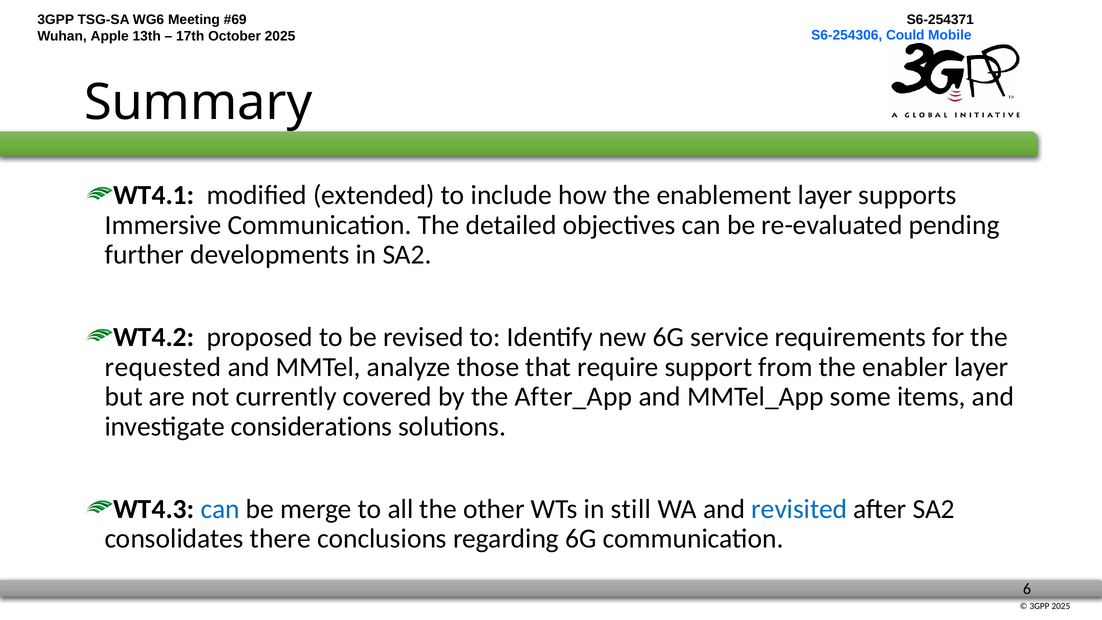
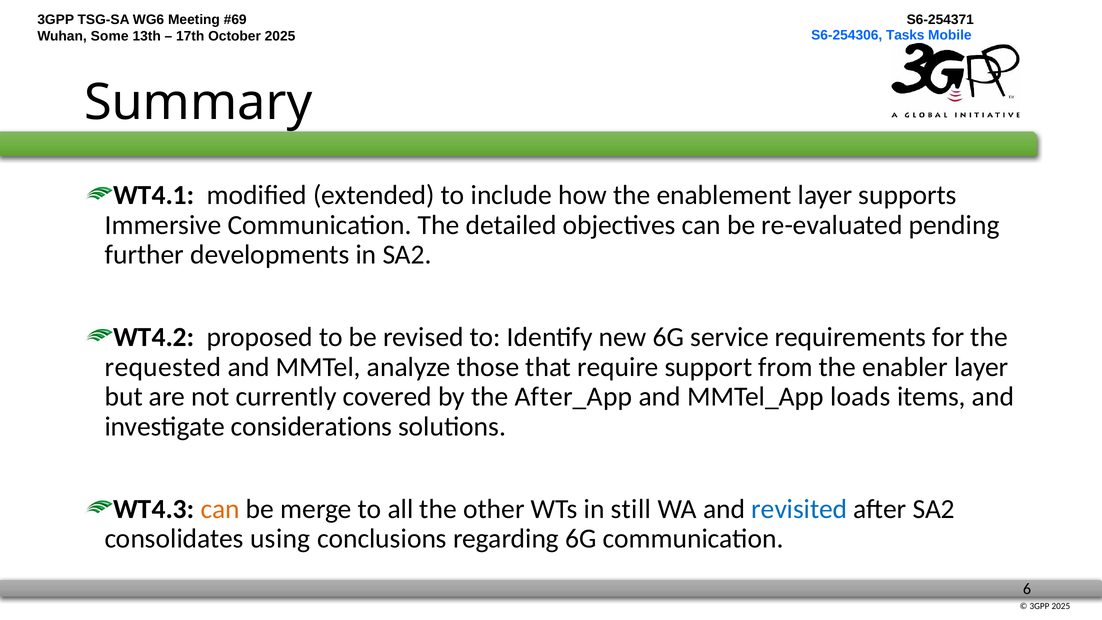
Could: Could -> Tasks (905, 35)
Apple: Apple -> Some (110, 36)
some: some -> loads (860, 397)
can colour: blue -> orange (220, 509)
there: there -> using (280, 539)
